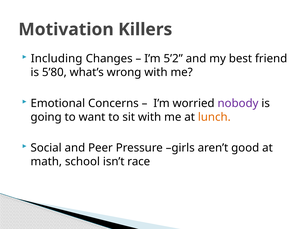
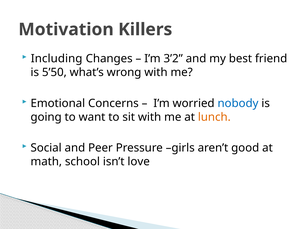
5’2: 5’2 -> 3’2 (173, 59)
5’80: 5’80 -> 5’50 (54, 73)
nobody colour: purple -> blue (238, 104)
race: race -> love (139, 162)
